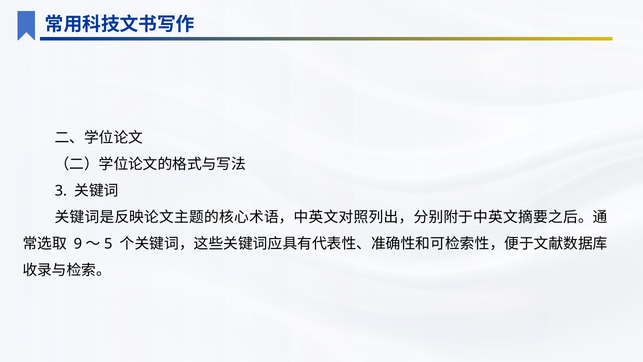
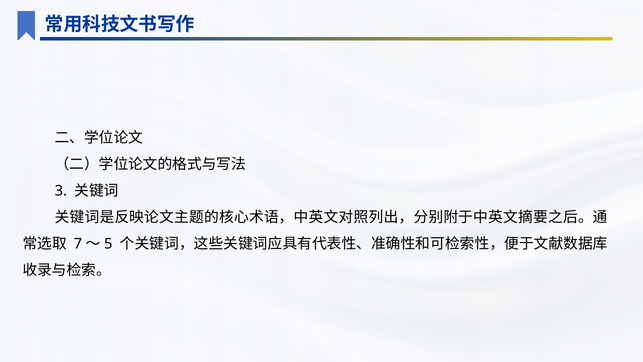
9: 9 -> 7 (78, 244)
